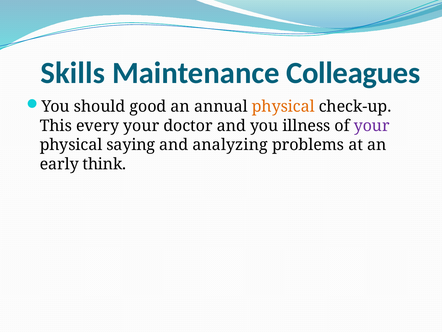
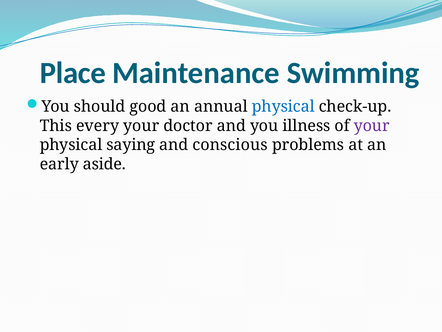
Skills: Skills -> Place (73, 73)
Colleagues: Colleagues -> Swimming (353, 73)
physical colour: orange -> blue (283, 106)
analyzing: analyzing -> conscious (230, 145)
think: think -> aside (104, 164)
